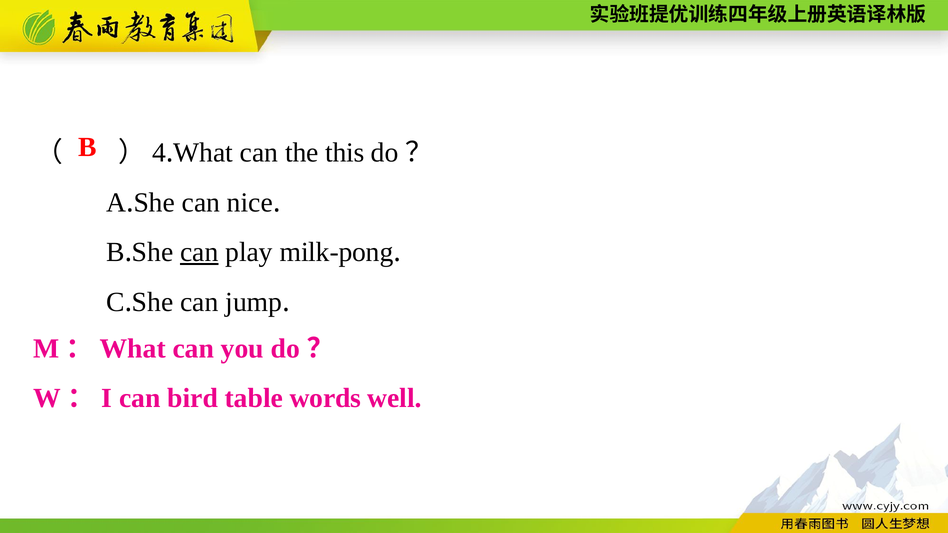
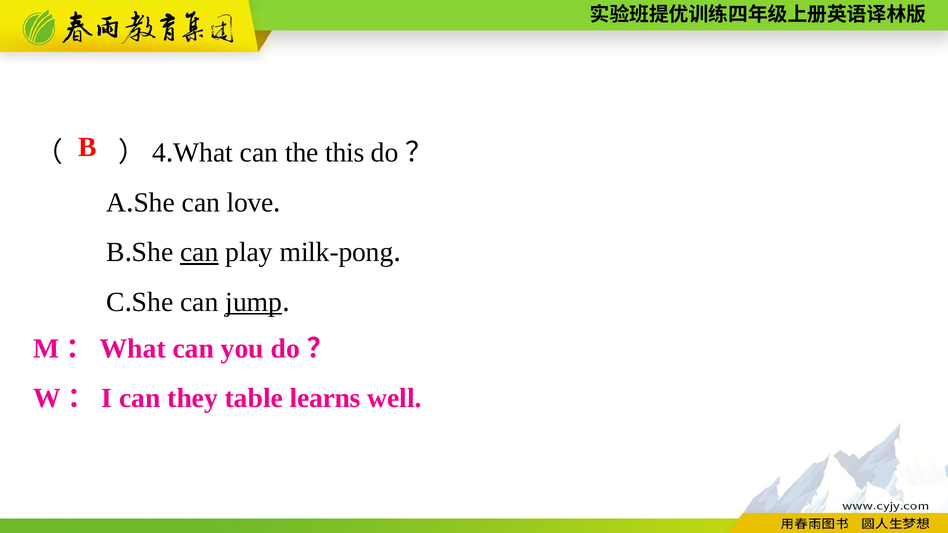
nice: nice -> love (250, 203)
jump underline: none -> present (254, 302)
bird: bird -> they (193, 399)
words: words -> learns (325, 399)
